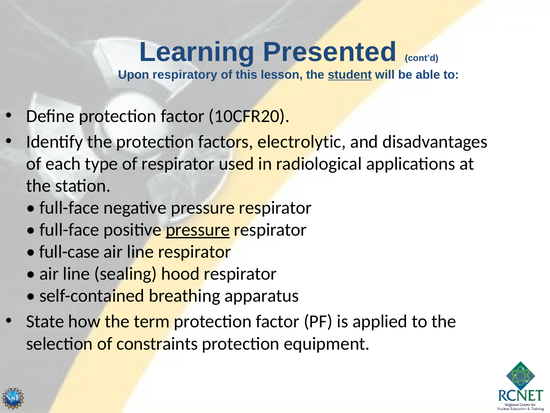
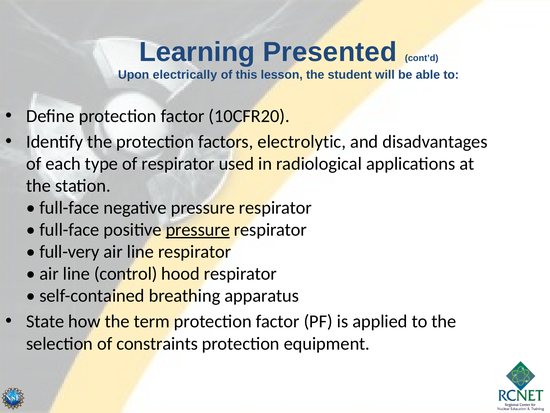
respiratory: respiratory -> electrically (185, 75)
student underline: present -> none (350, 75)
full-case: full-case -> full-very (69, 252)
sealing: sealing -> control (126, 274)
